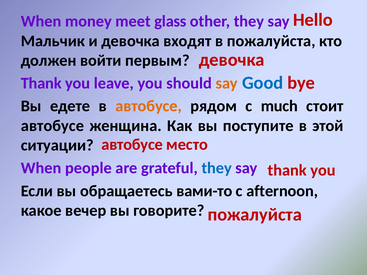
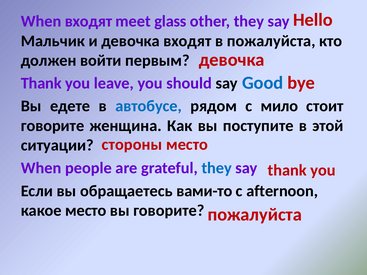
When money: money -> входят (89, 21)
say colour: orange -> black (227, 83)
автобусе colour: orange -> blue (149, 106)
much: much -> мило (279, 106)
автобусе: автобусе -> говорите (53, 126)
автобусе: автобусе -> стороны (132, 145)
какое вечер: вечер -> место (86, 211)
